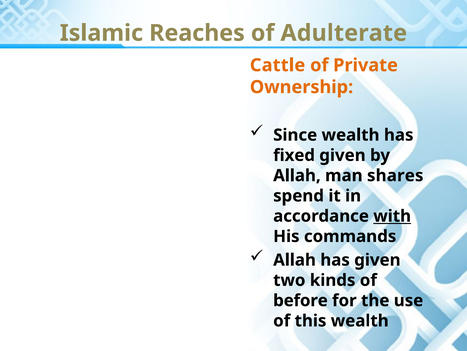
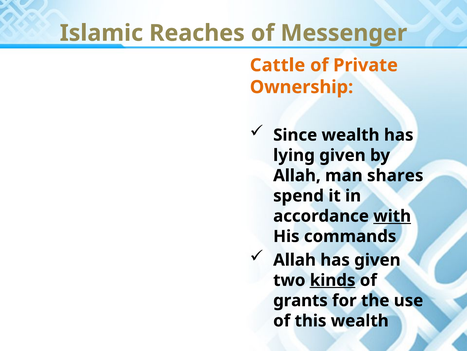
Adulterate: Adulterate -> Messenger (344, 33)
fixed: fixed -> lying (294, 155)
kinds underline: none -> present (333, 280)
before: before -> grants (300, 300)
